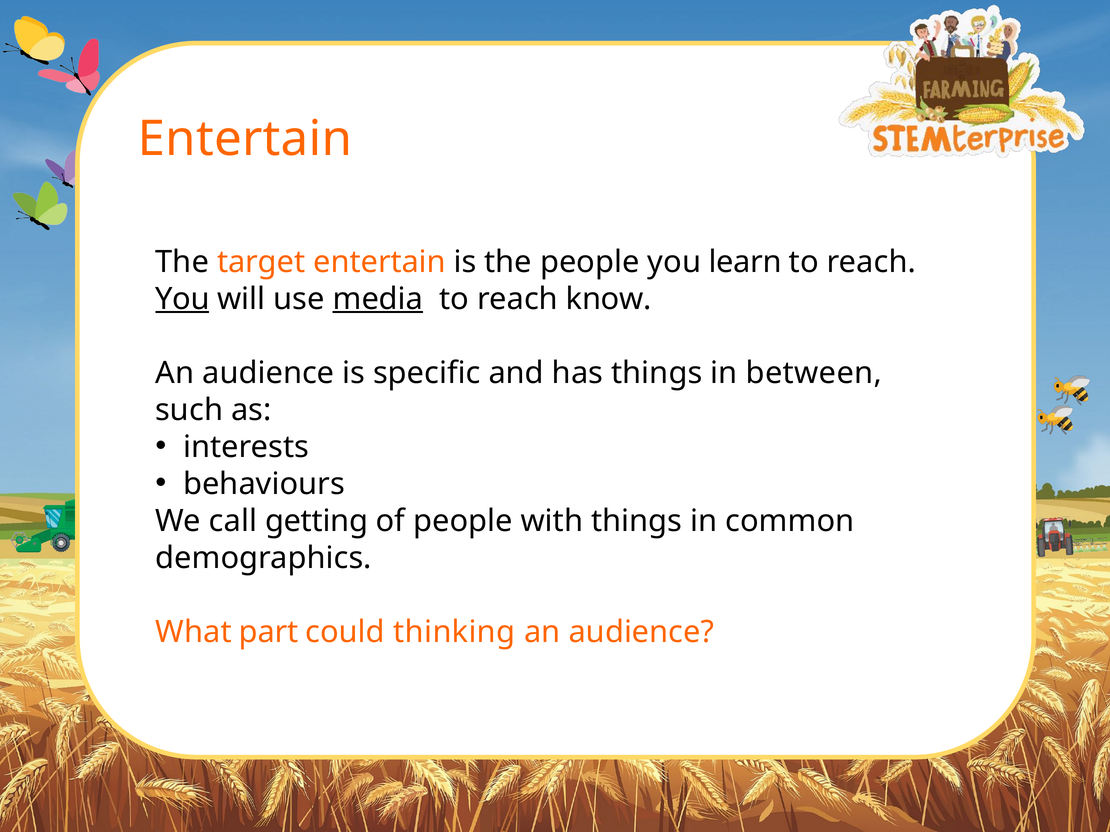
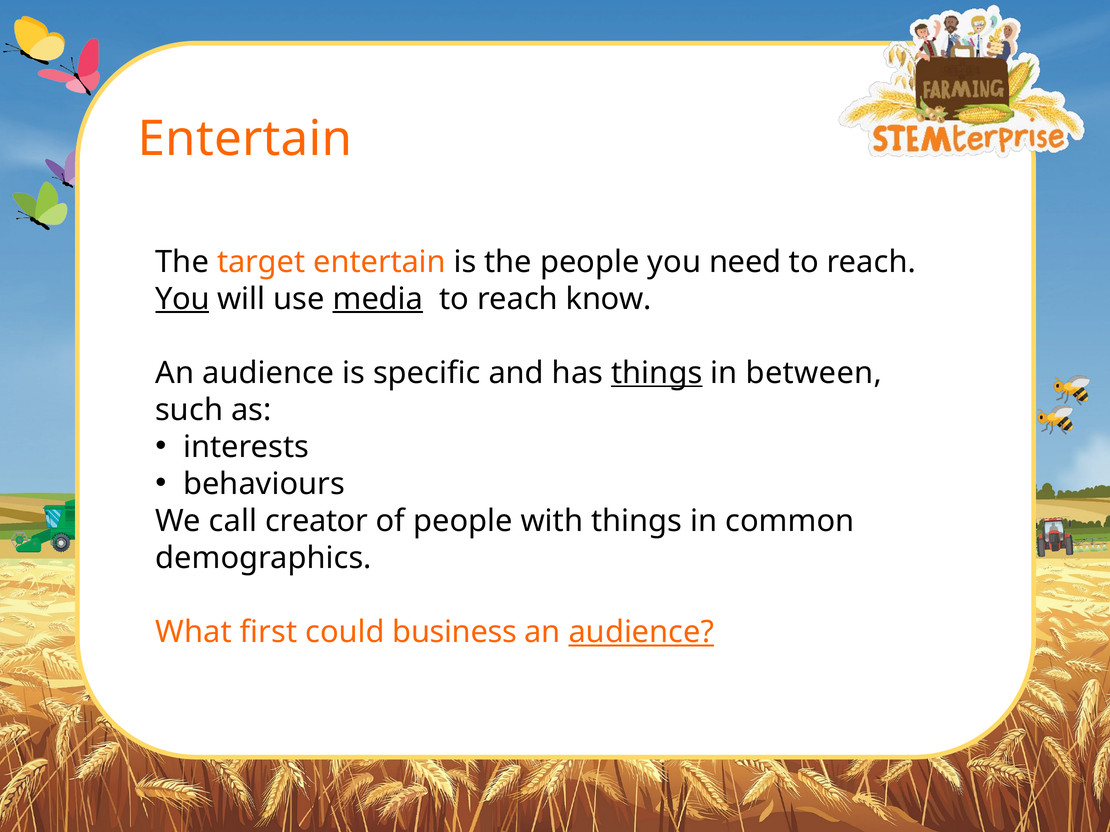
learn: learn -> need (745, 262)
things underline: none -> present (657, 373)
getting: getting -> creator (317, 521)
part: part -> first (268, 633)
thinking: thinking -> business (455, 633)
audience underline: none -> present (641, 633)
